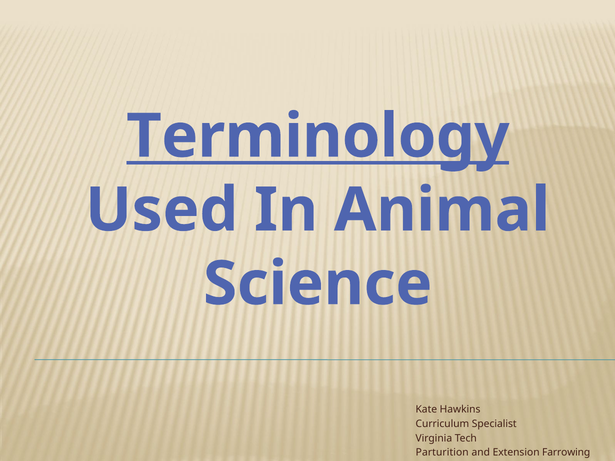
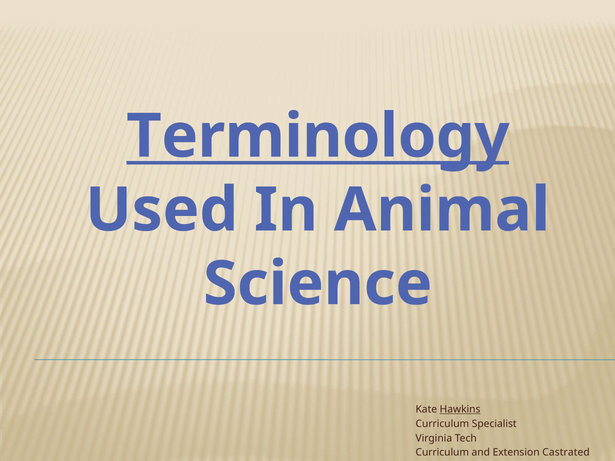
Hawkins underline: none -> present (460, 410)
Parturition: Parturition -> Curriculum (442, 453)
Farrowing: Farrowing -> Castrated (566, 453)
